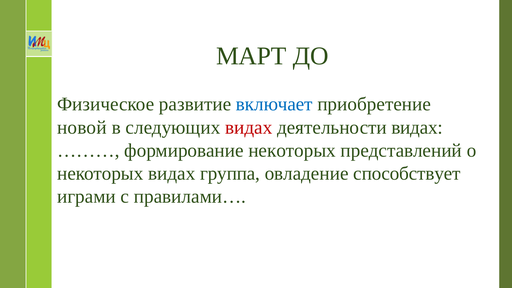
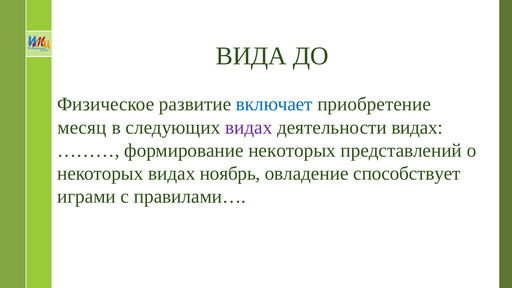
МАРТ: МАРТ -> ВИДА (251, 56)
новой: новой -> месяц (82, 127)
видах colour: red -> purple (249, 127)
группа: группа -> ноябрь (230, 173)
